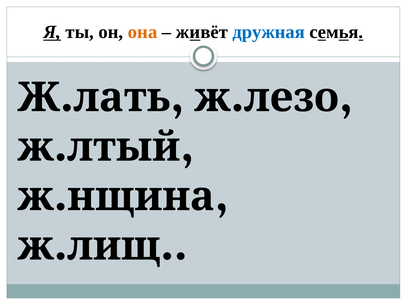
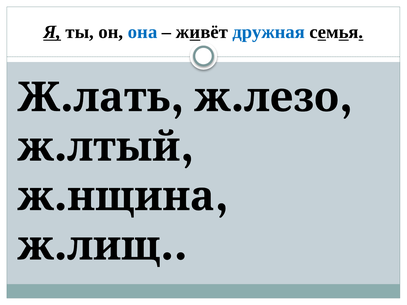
она colour: orange -> blue (143, 32)
